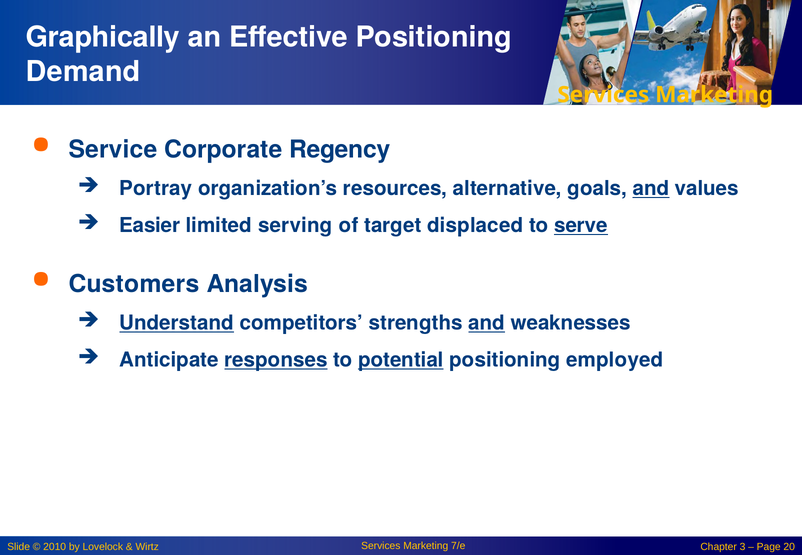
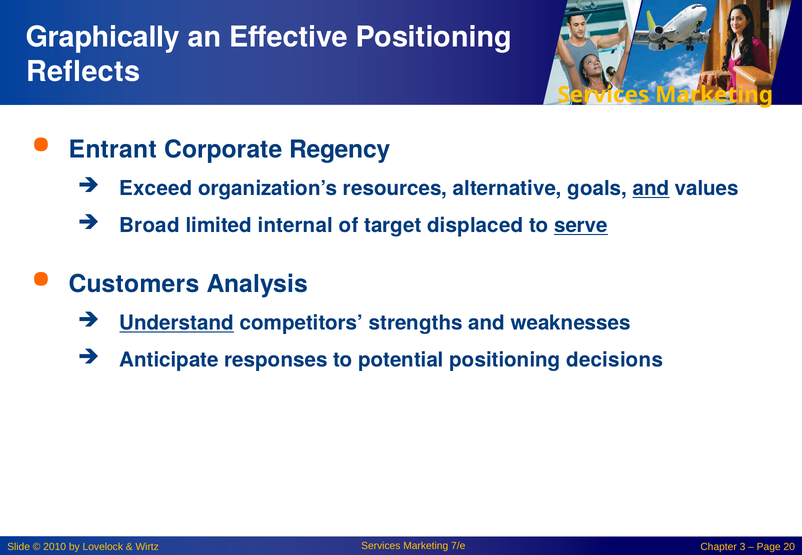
Demand: Demand -> Reflects (83, 72)
Service: Service -> Entrant (113, 150)
Portray: Portray -> Exceed (156, 189)
Easier: Easier -> Broad (150, 226)
serving: serving -> internal (295, 226)
and underline: present -> none (487, 323)
responses underline: present -> none (276, 360)
potential underline: present -> none (401, 360)
employed: employed -> decisions (615, 360)
